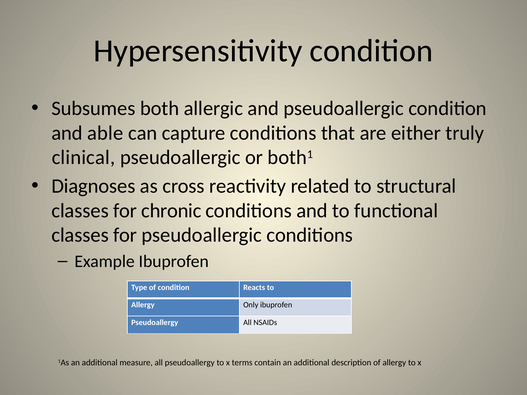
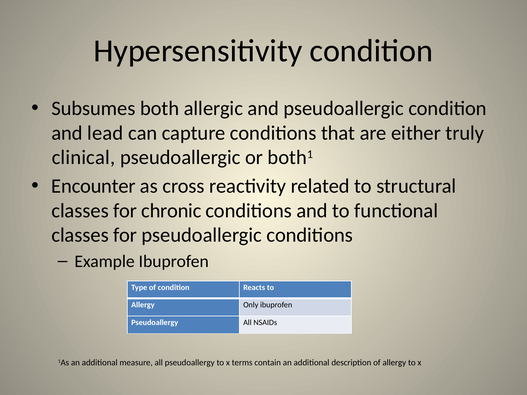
able: able -> lead (105, 133)
Diagnoses: Diagnoses -> Encounter (93, 186)
